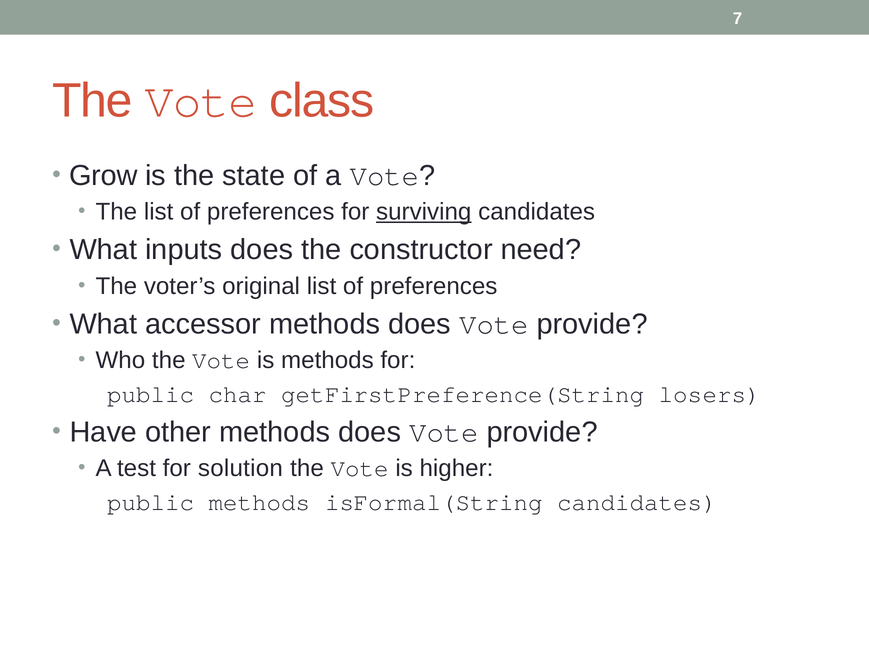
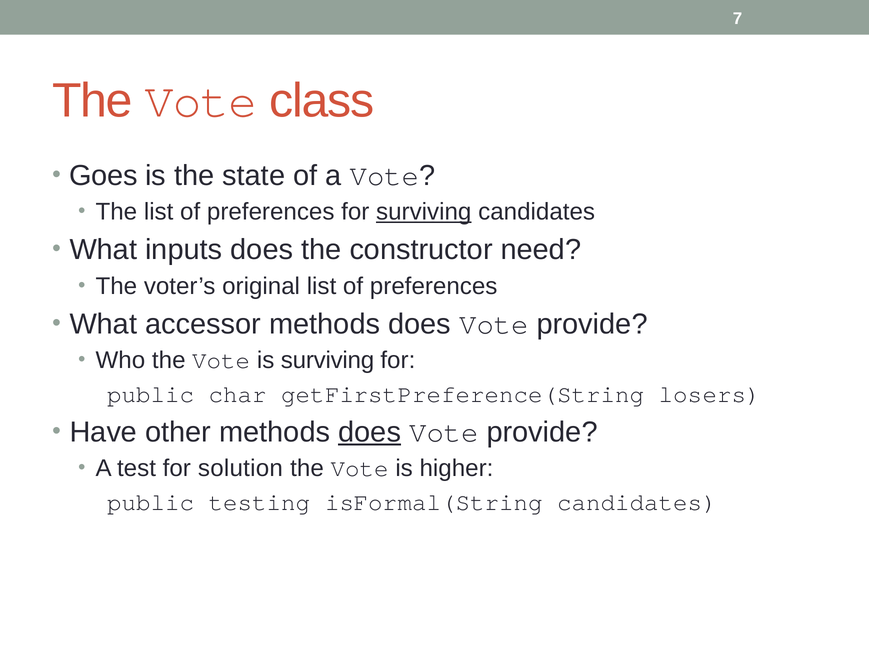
Grow: Grow -> Goes (103, 176)
is methods: methods -> surviving (328, 361)
does underline: none -> present (370, 433)
public methods: methods -> testing (260, 503)
